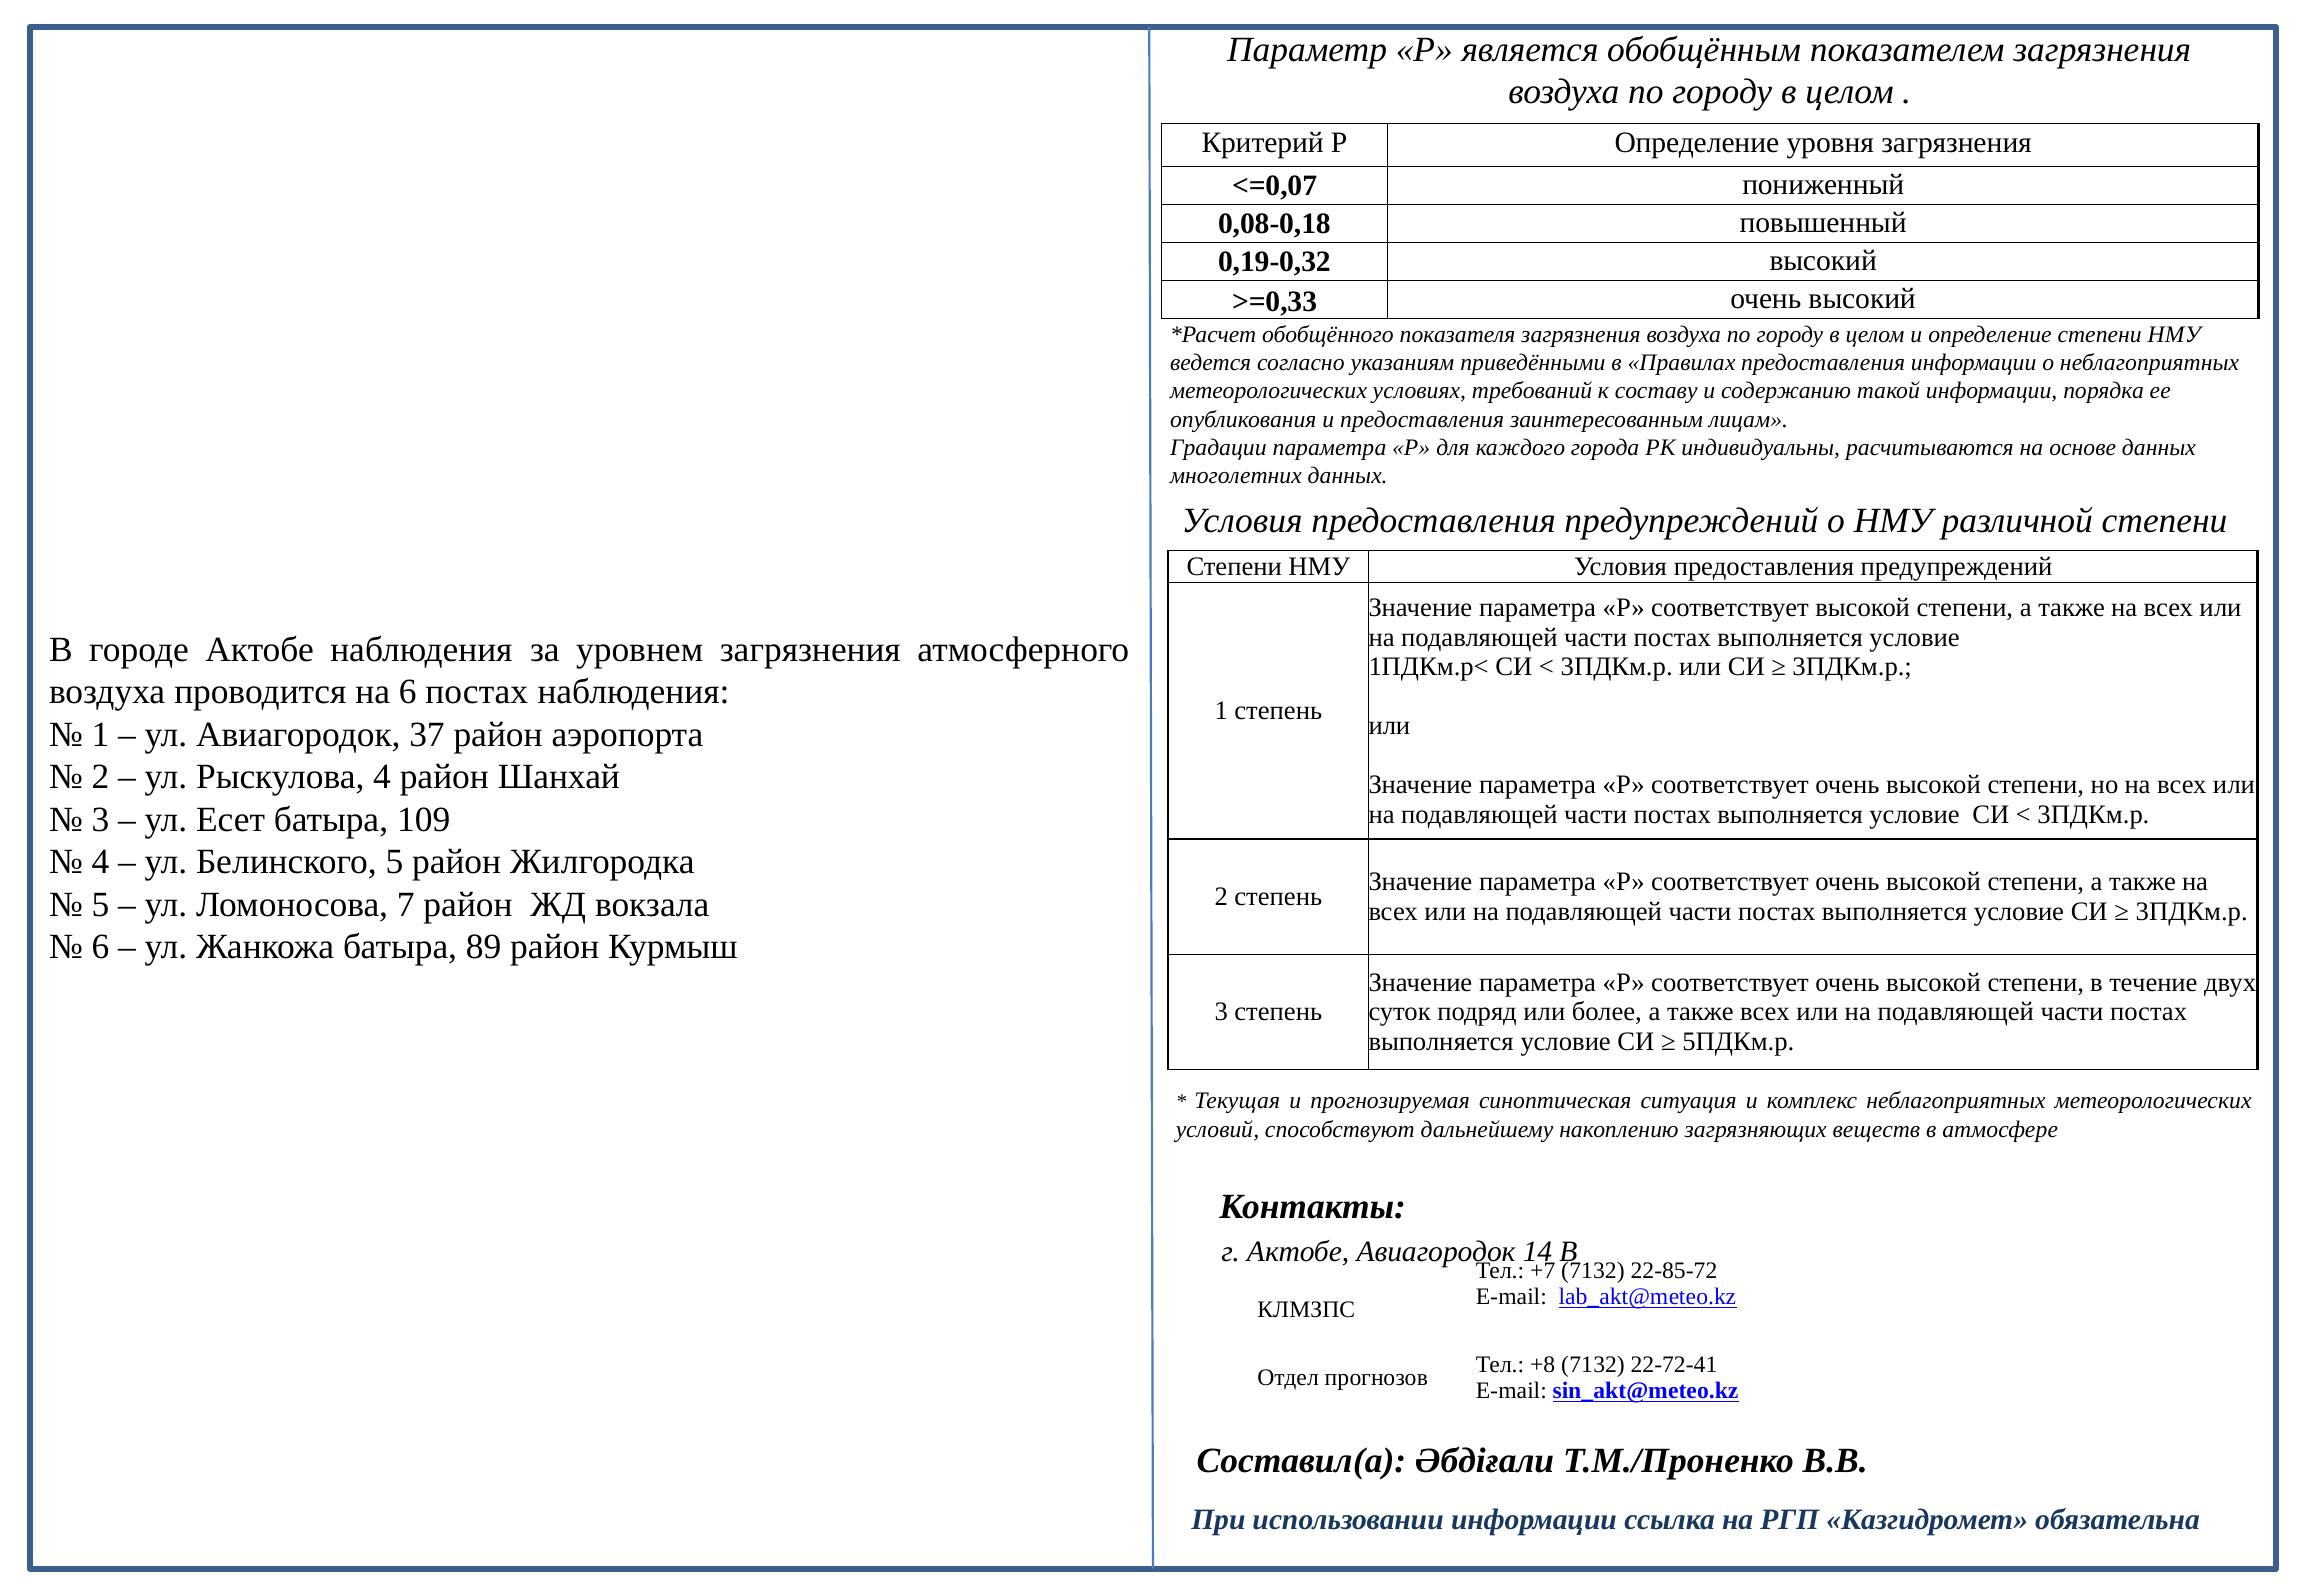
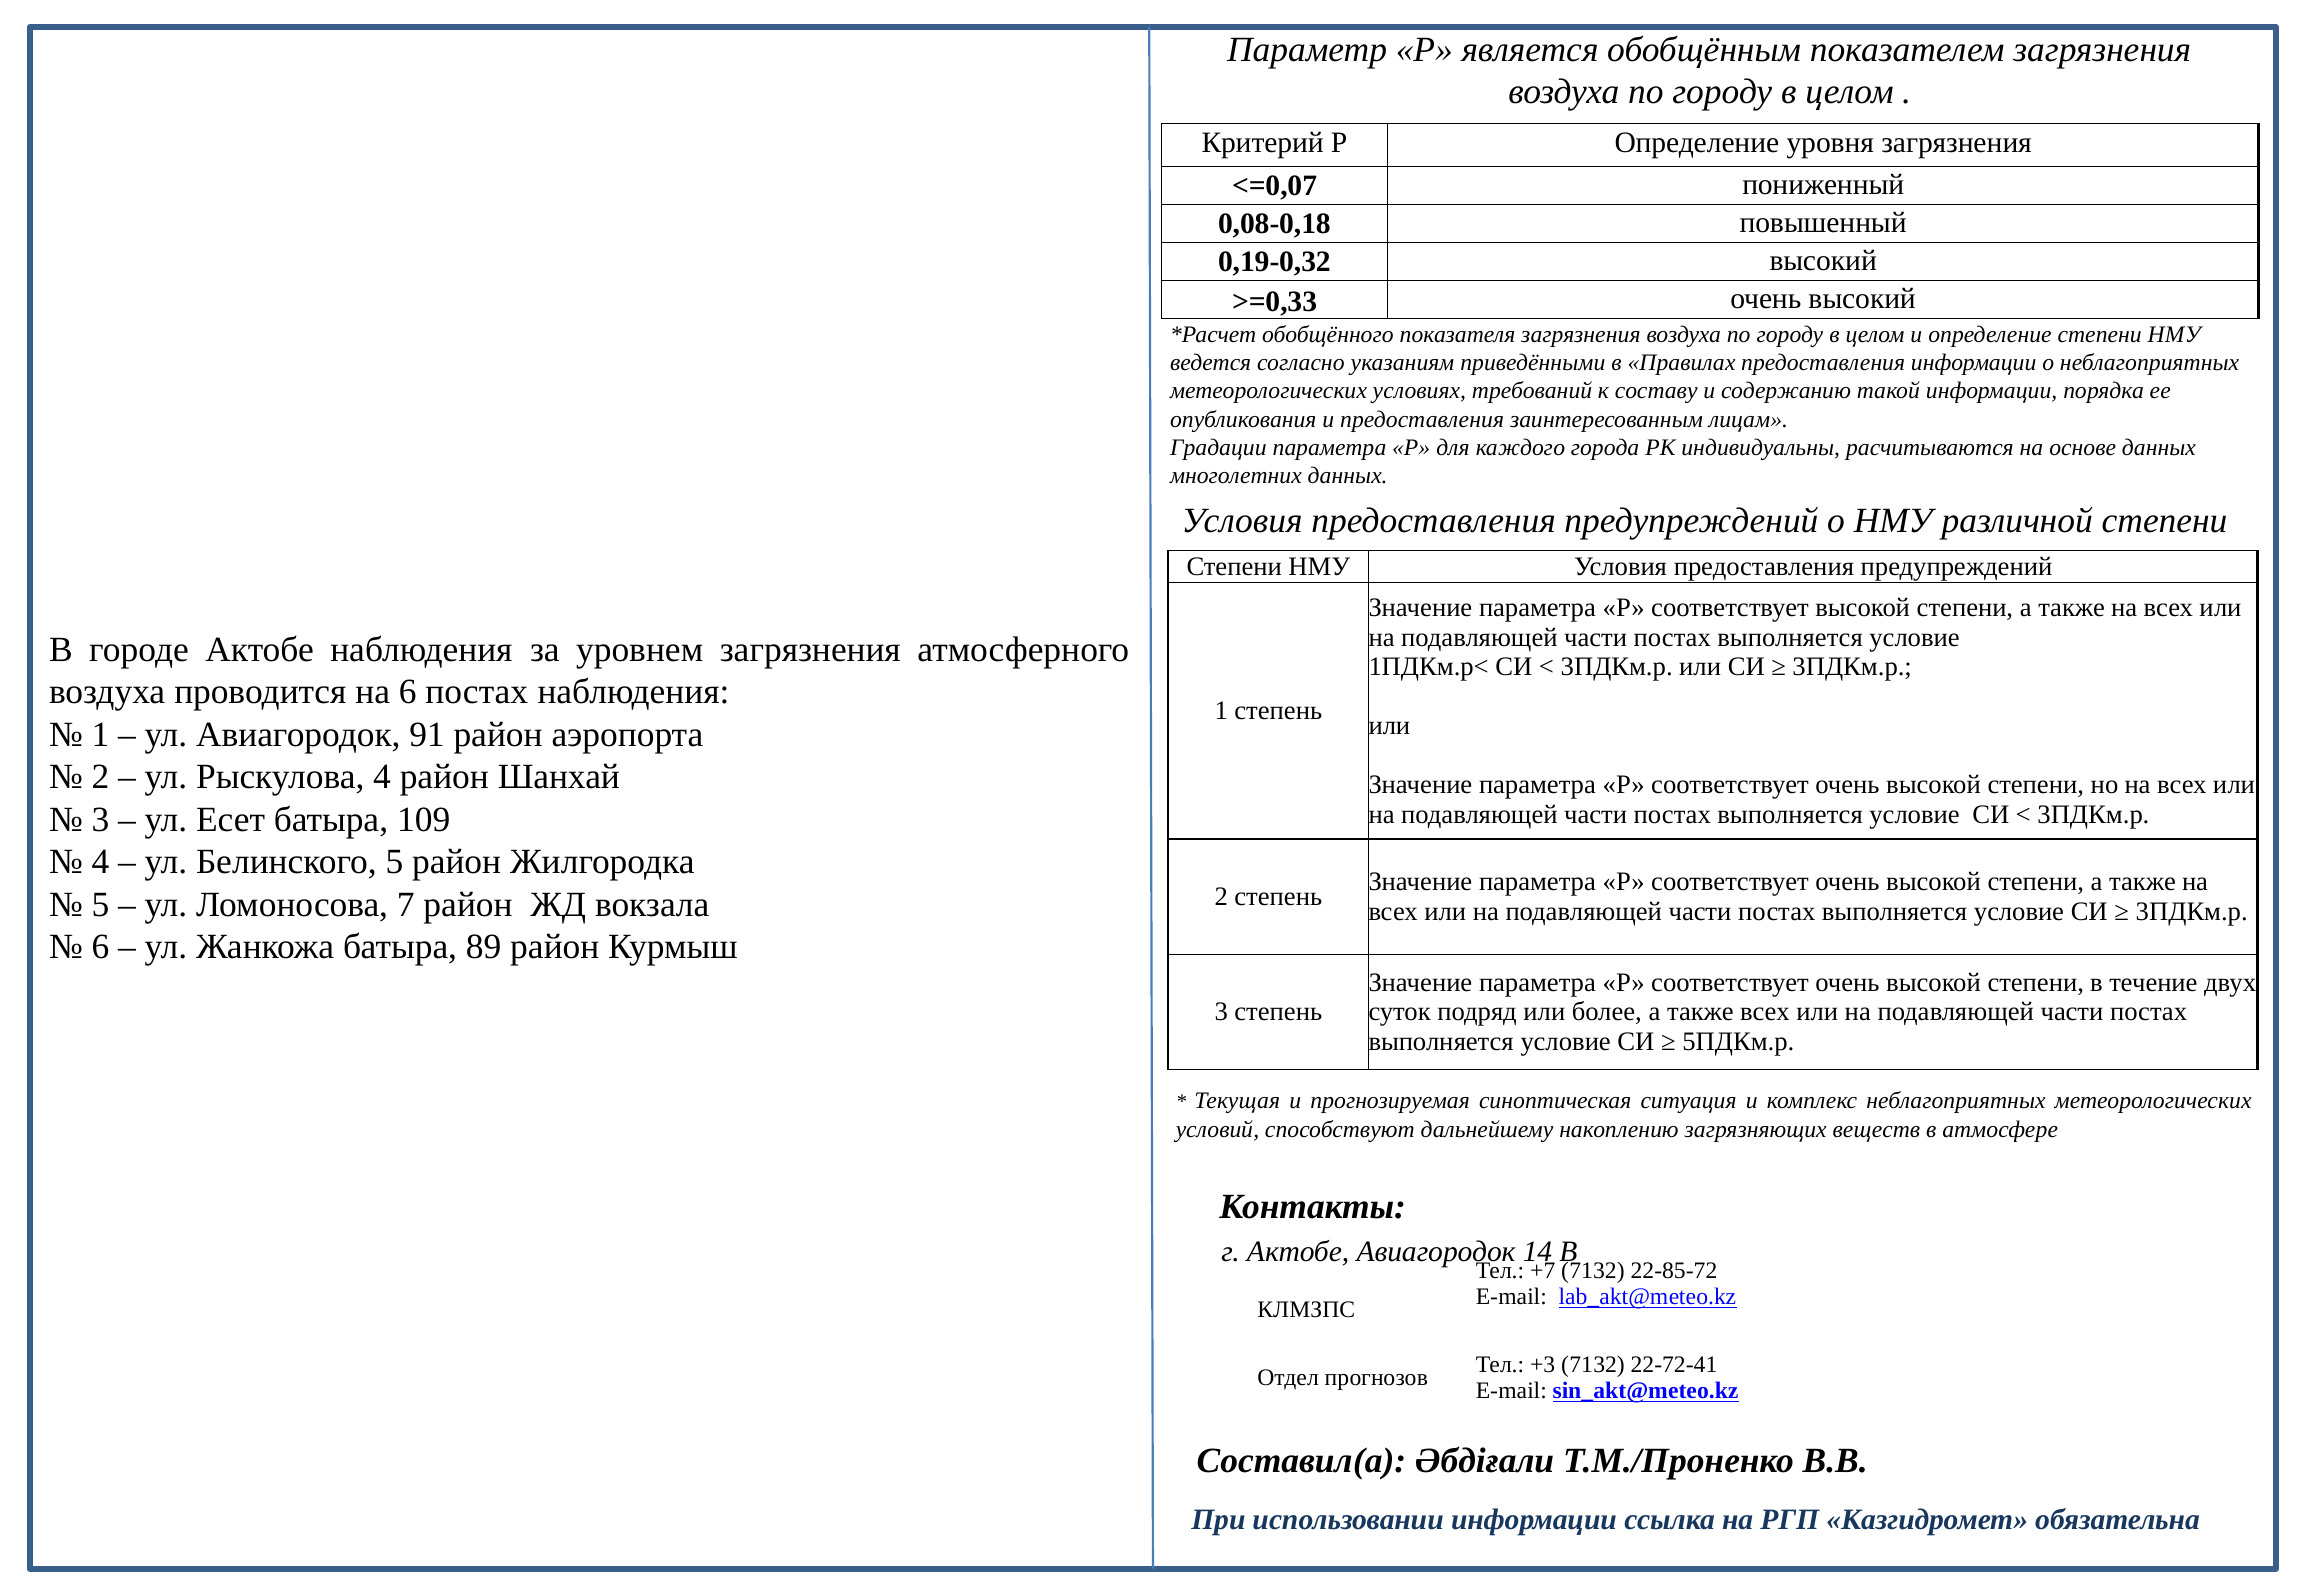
37: 37 -> 91 (427, 735)
+8: +8 -> +3 (1543, 1365)
